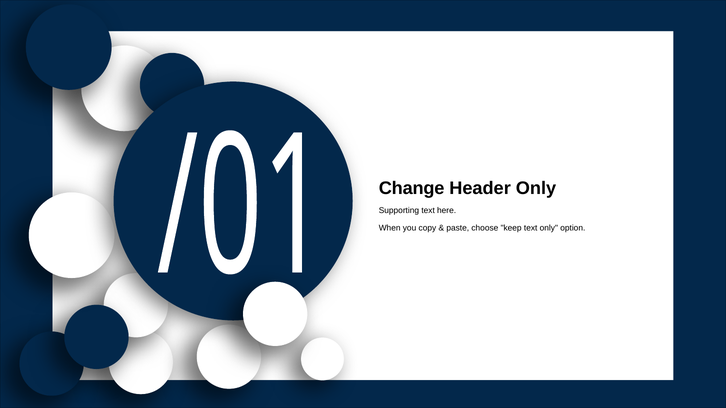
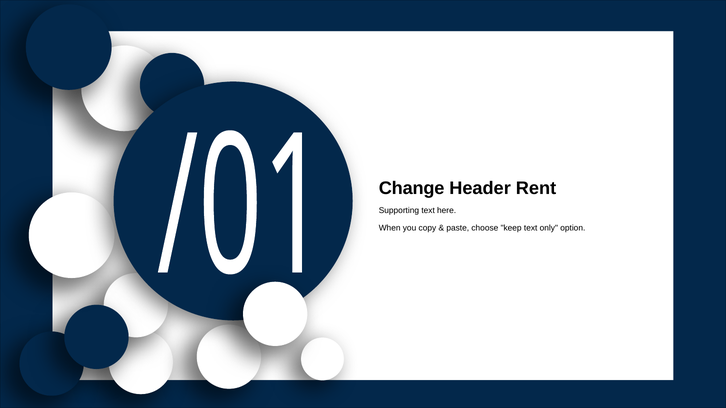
Header Only: Only -> Rent (536, 189)
